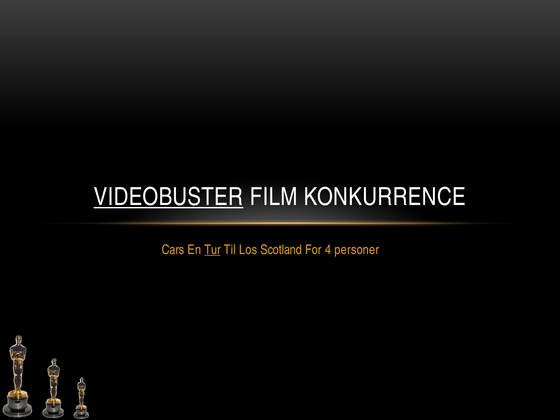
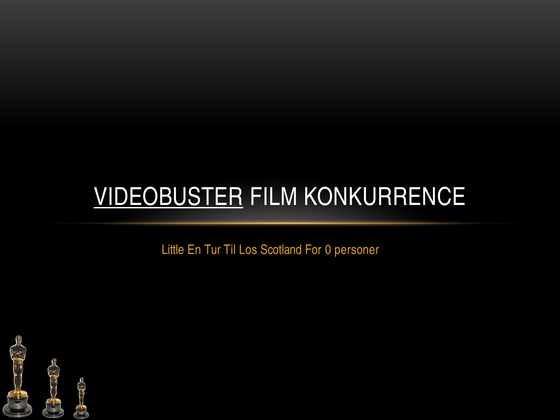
Cars: Cars -> Little (173, 250)
Tur underline: present -> none (213, 250)
4: 4 -> 0 (328, 250)
